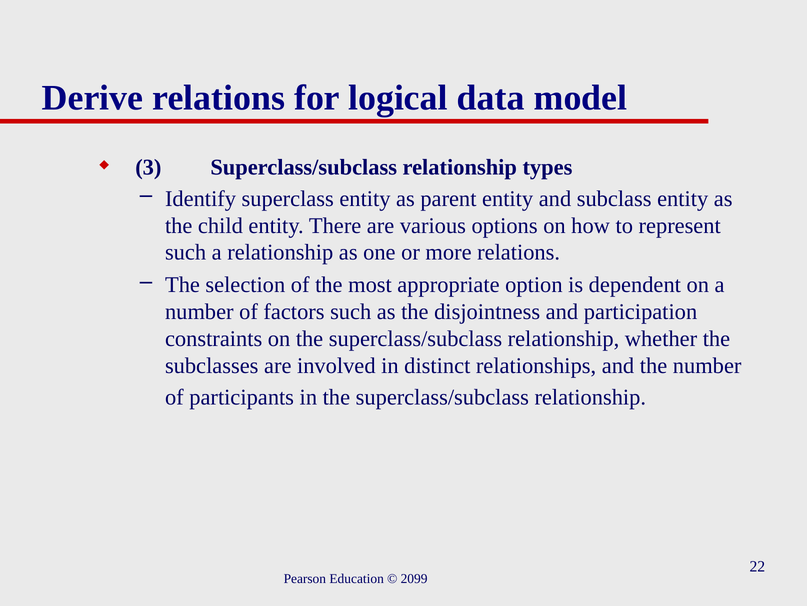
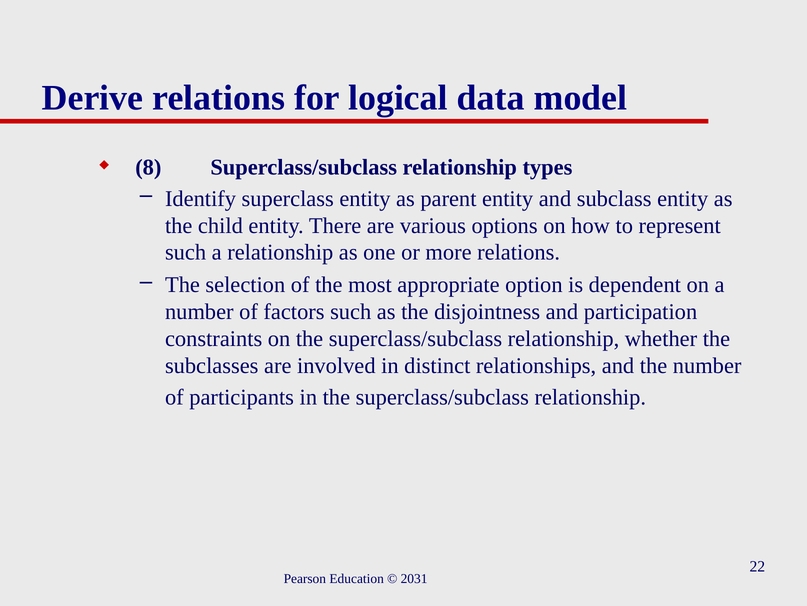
3: 3 -> 8 (148, 167)
2099: 2099 -> 2031 (414, 578)
